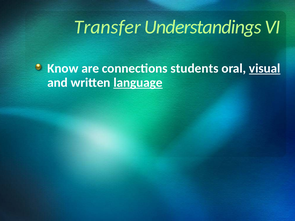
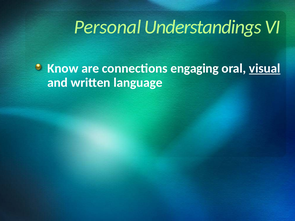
Transfer: Transfer -> Personal (108, 27)
students: students -> engaging (195, 68)
language underline: present -> none (138, 83)
